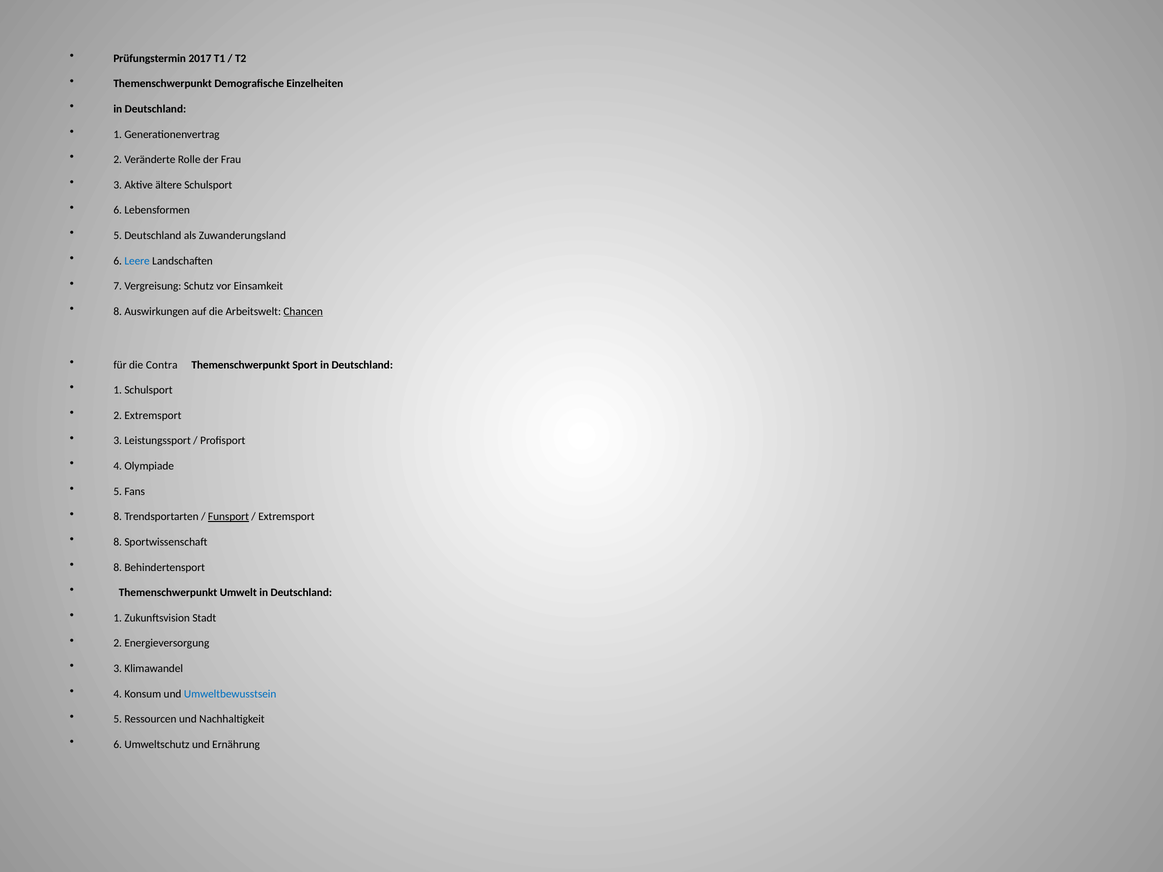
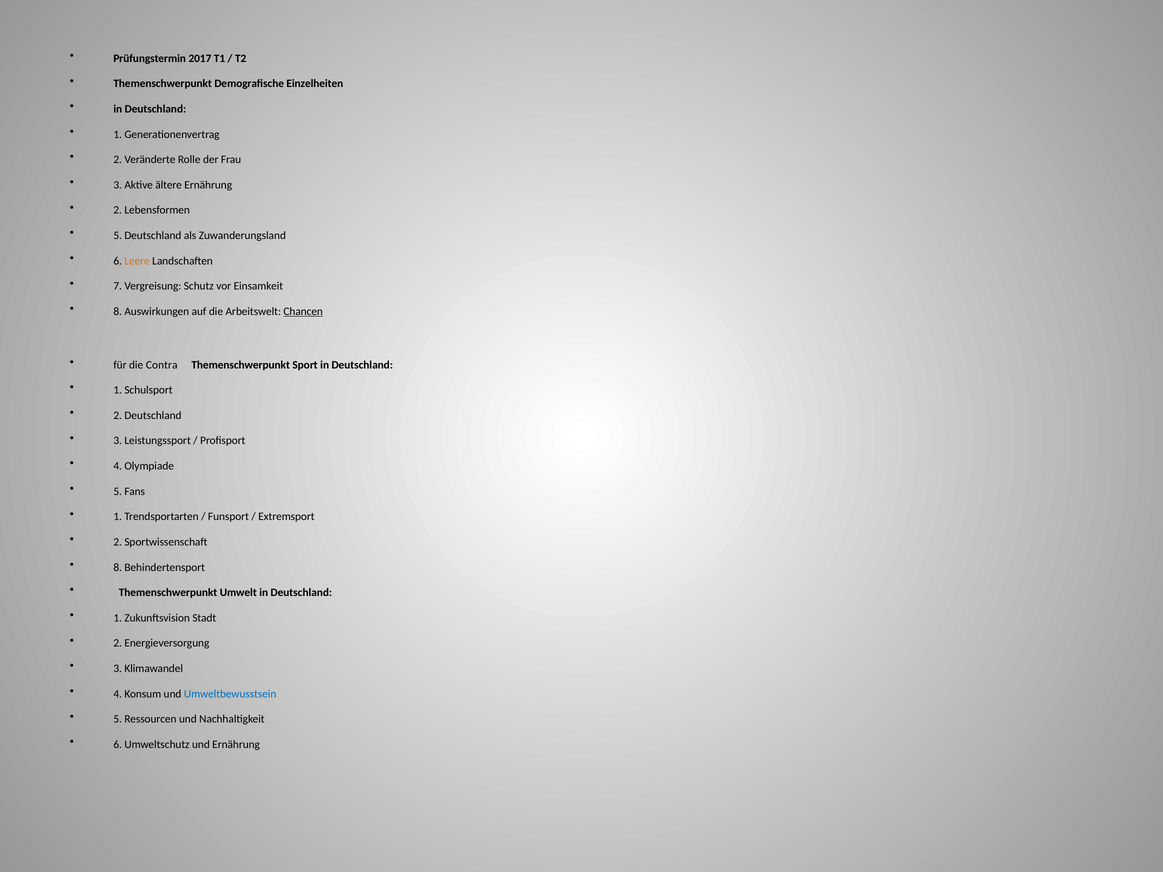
ältere Schulsport: Schulsport -> Ernährung (208, 185)
6: 6 -> 2 (118, 210)
Leere colour: blue -> orange (137, 261)
2 Extremsport: Extremsport -> Deutschland (153, 416)
8: 8 -> 1 (118, 517)
Funsport underline: present -> none (228, 517)
8: 8 -> 2 (118, 542)
